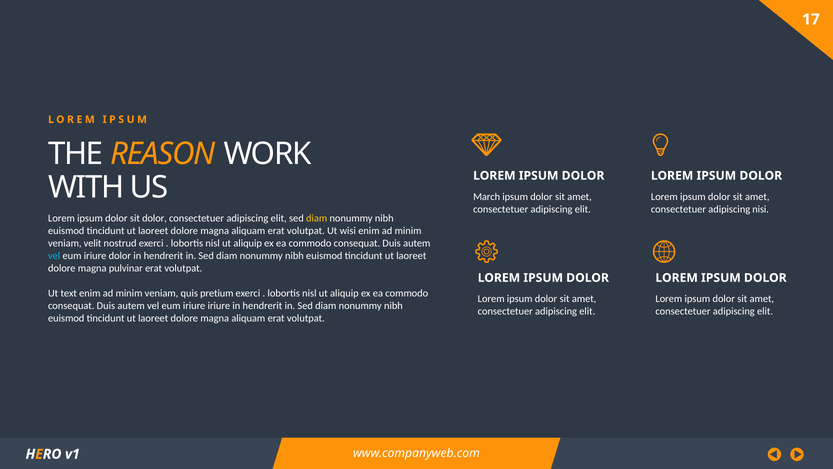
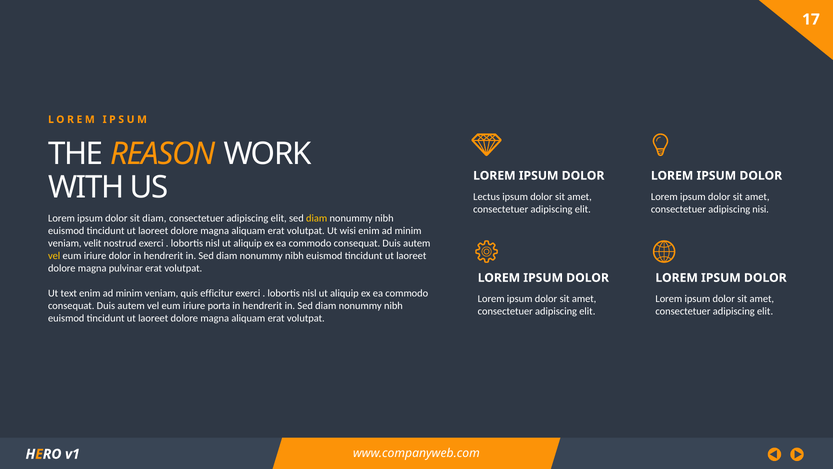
March: March -> Lectus (487, 197)
sit dolor: dolor -> diam (154, 218)
vel colour: light blue -> yellow (54, 256)
pretium: pretium -> efficitur (217, 293)
iriure iriure: iriure -> porta (219, 306)
